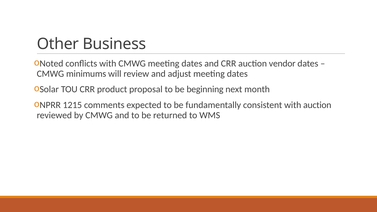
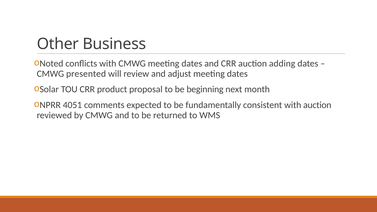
vendor: vendor -> adding (282, 64)
minimums: minimums -> presented (86, 74)
1215: 1215 -> 4051 (72, 105)
